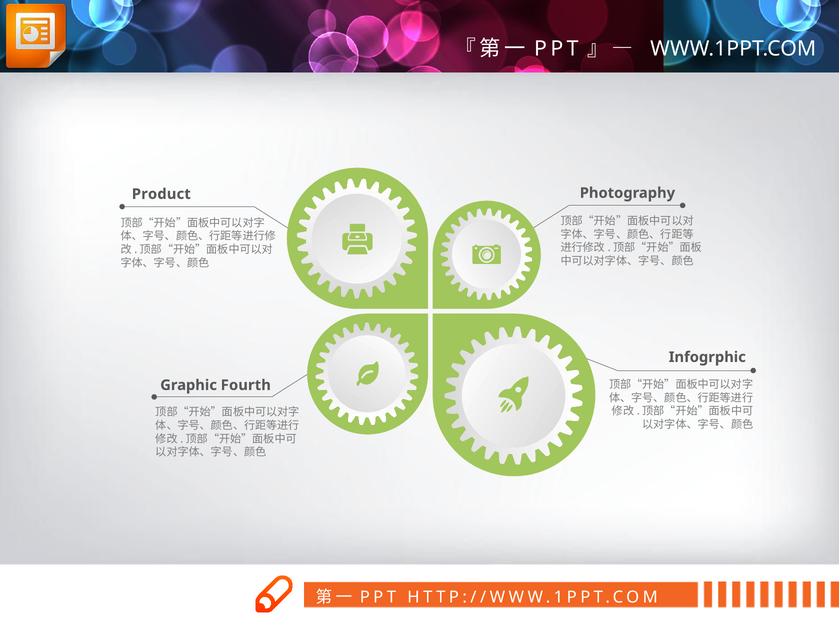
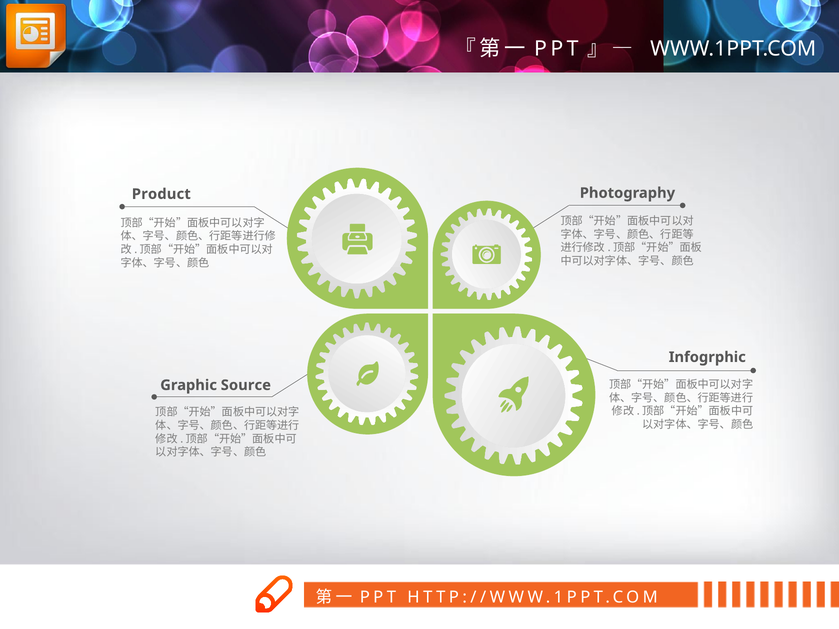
Fourth: Fourth -> Source (246, 385)
